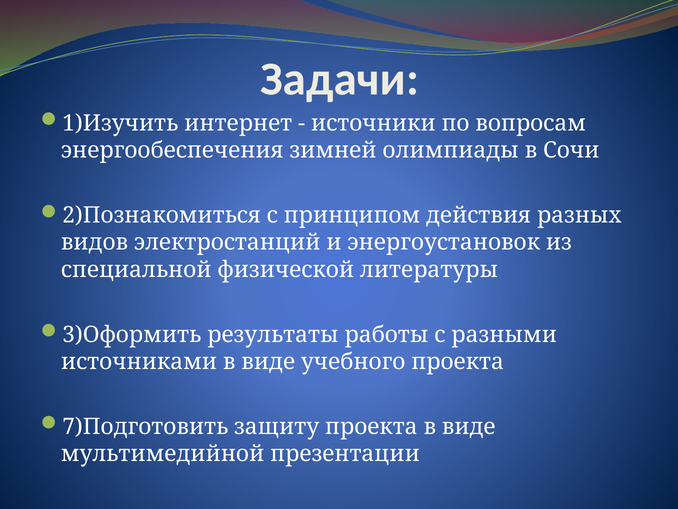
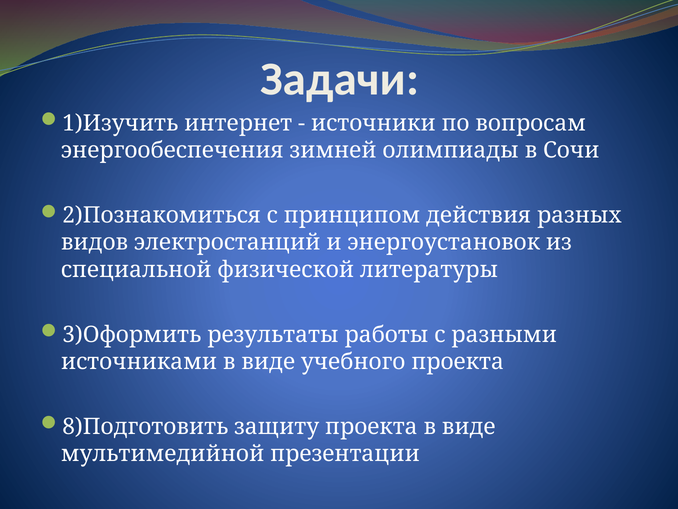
7)Подготовить: 7)Подготовить -> 8)Подготовить (145, 426)
